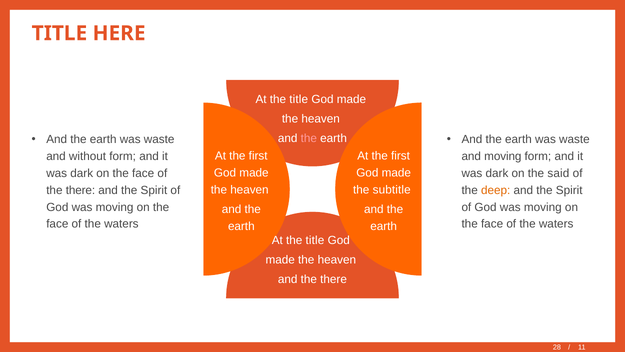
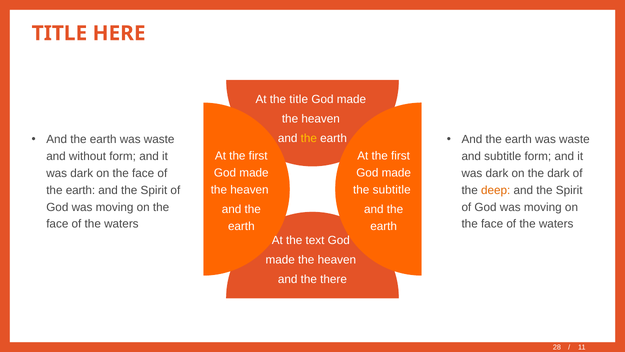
the colour: pink -> yellow (309, 138)
and moving: moving -> subtitle (503, 156)
the said: said -> dark (558, 173)
there: there -> earth (80, 190)
title: title -> text (315, 240)
